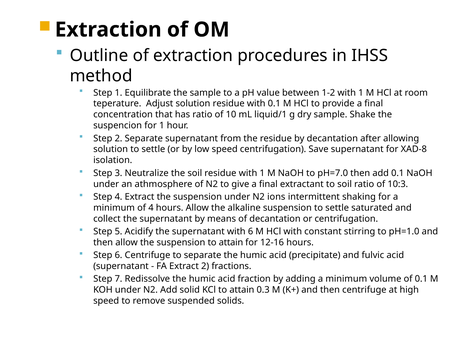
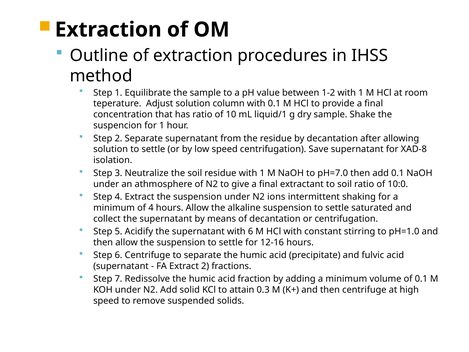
solution residue: residue -> column (229, 104)
10:3: 10:3 -> 10:0 (398, 184)
the suspension to attain: attain -> settle (231, 242)
